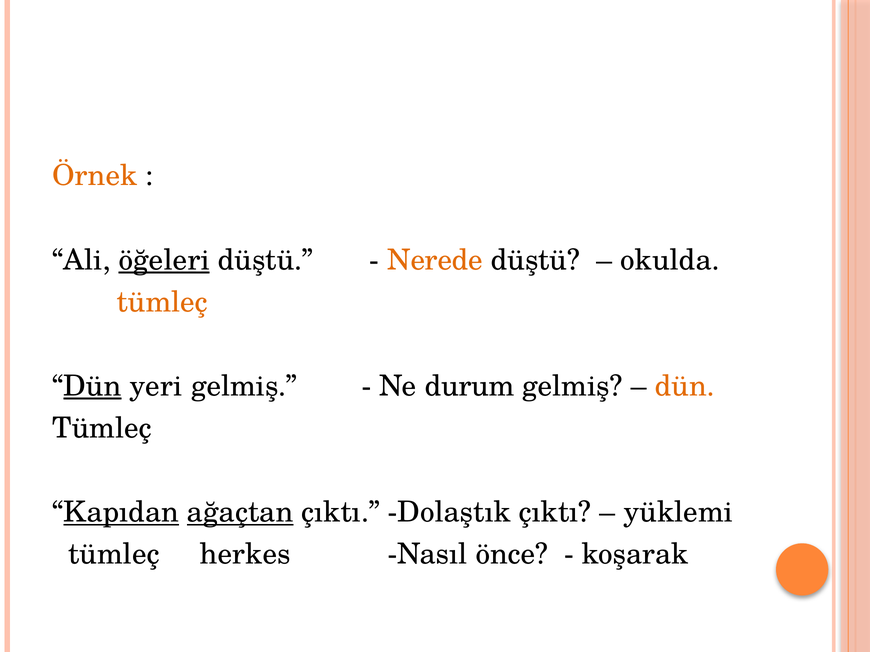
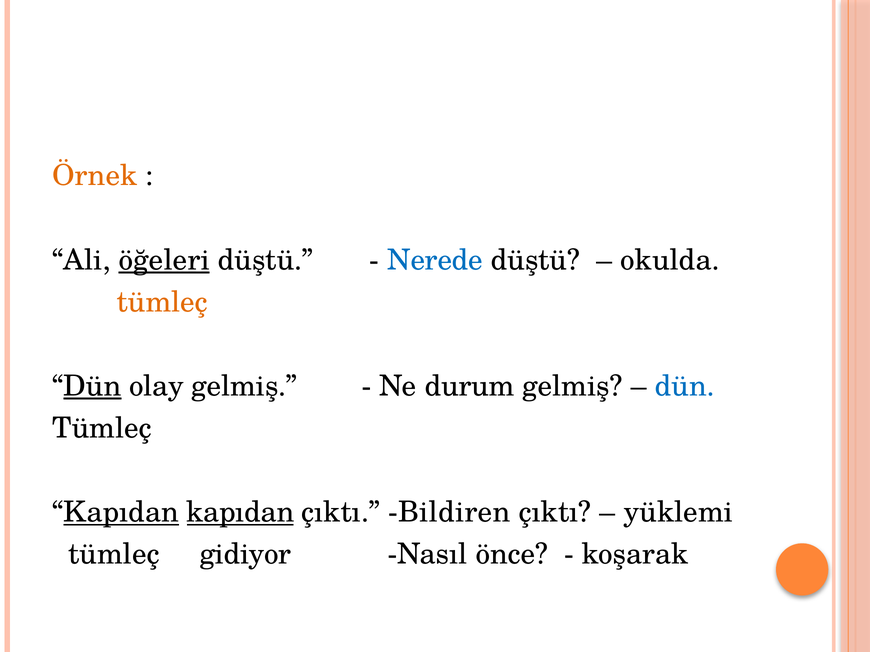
Nerede colour: orange -> blue (435, 260)
yeri: yeri -> olay (156, 386)
dün colour: orange -> blue (685, 386)
Kapıdan ağaçtan: ağaçtan -> kapıdan (240, 513)
Dolaştık: Dolaştık -> Bildiren (449, 513)
herkes: herkes -> gidiyor (246, 555)
